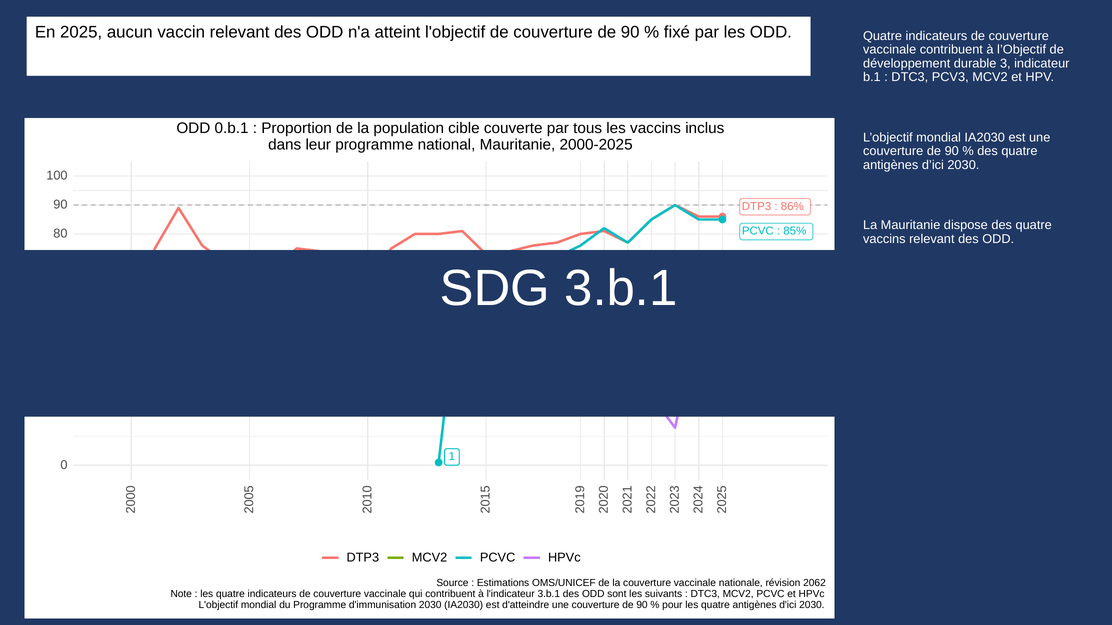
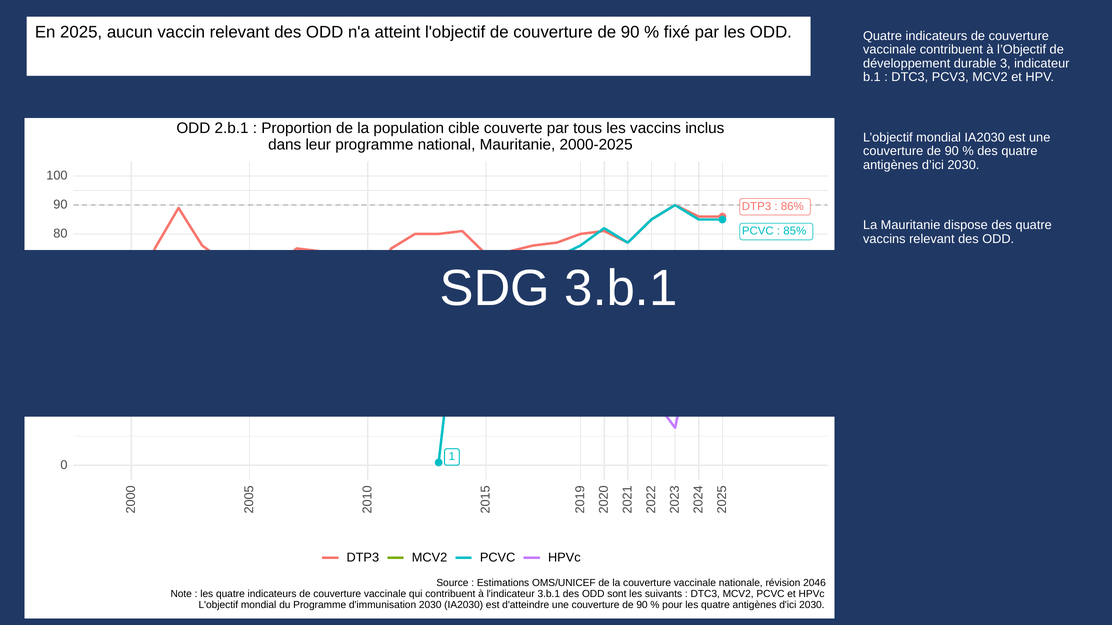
0.b.1: 0.b.1 -> 2.b.1 (232, 128)
2062: 2062 -> 2046 (814, 584)
